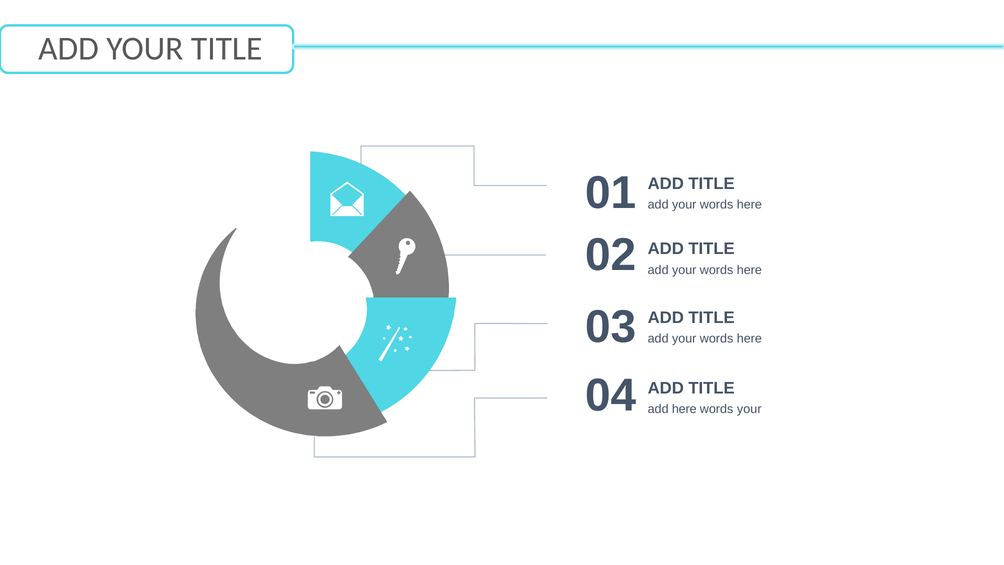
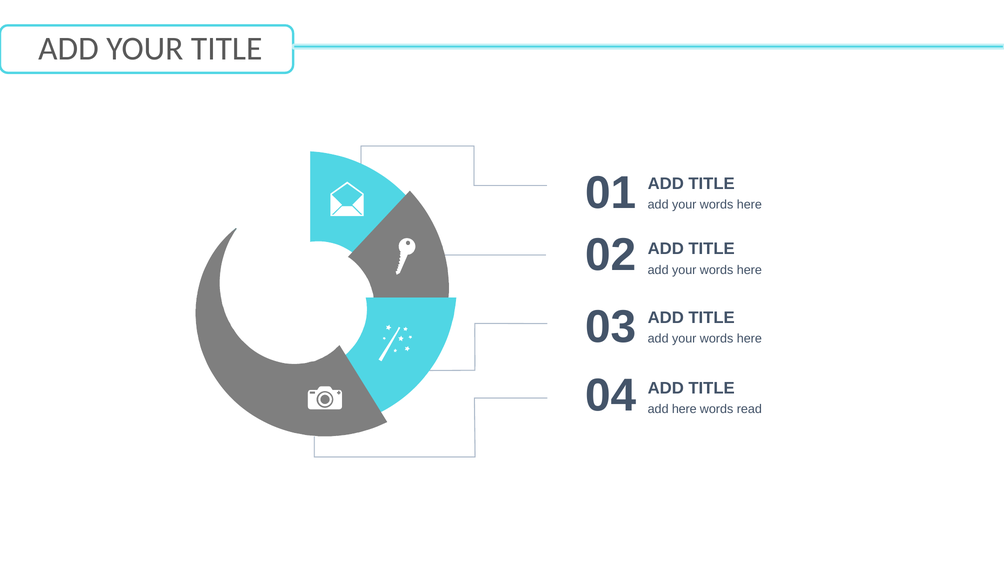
words your: your -> read (749, 409)
